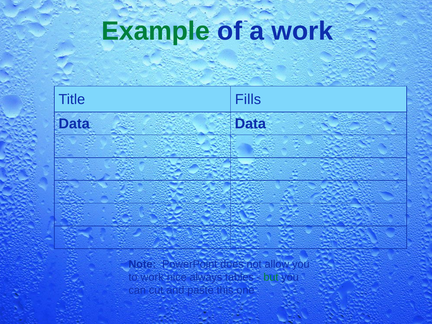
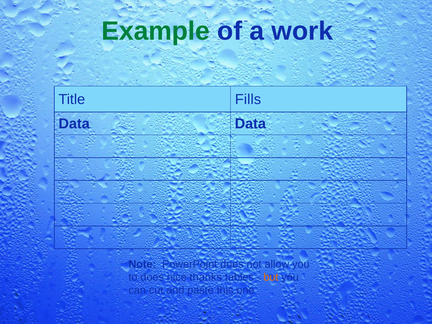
to work: work -> does (152, 277)
always: always -> thanks (206, 277)
but colour: green -> orange (271, 277)
